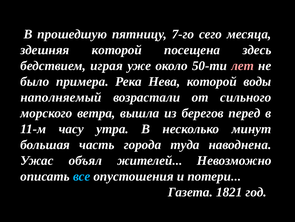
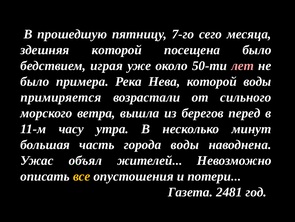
посещена здесь: здесь -> было (257, 50)
наполняемый: наполняемый -> примиряется (61, 97)
города туда: туда -> воды (185, 144)
все colour: light blue -> yellow (82, 176)
1821: 1821 -> 2481 (229, 191)
